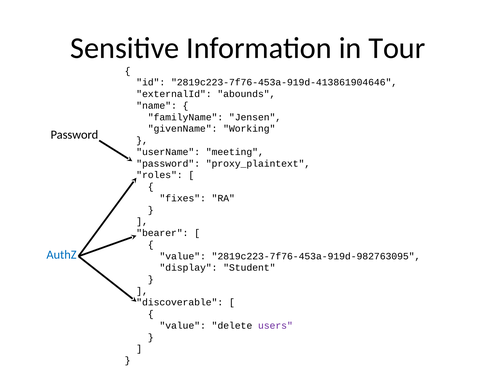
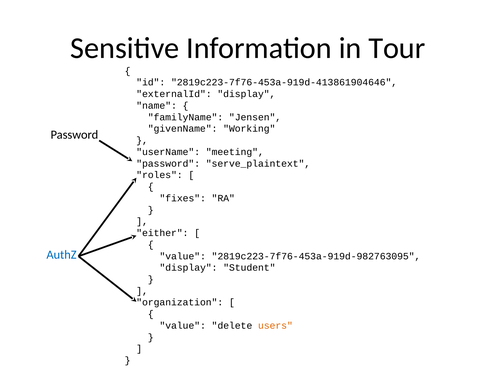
externalId abounds: abounds -> display (246, 94)
proxy_plaintext: proxy_plaintext -> serve_plaintext (258, 164)
bearer: bearer -> either (162, 233)
discoverable: discoverable -> organization (180, 302)
users colour: purple -> orange (275, 326)
